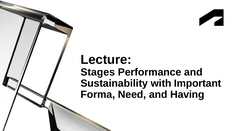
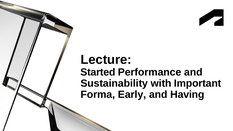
Stages: Stages -> Started (98, 72)
Need: Need -> Early (132, 95)
